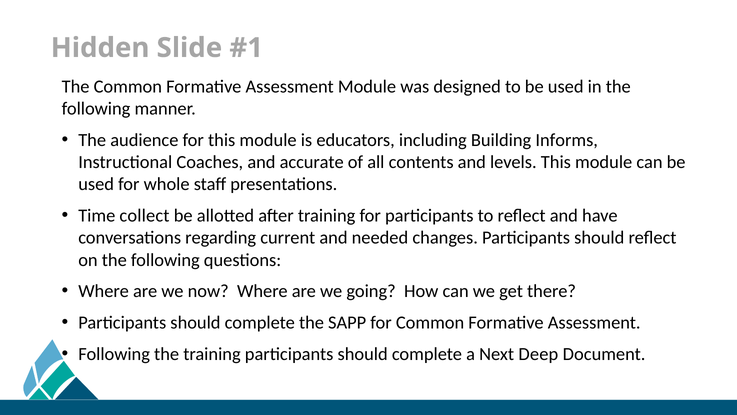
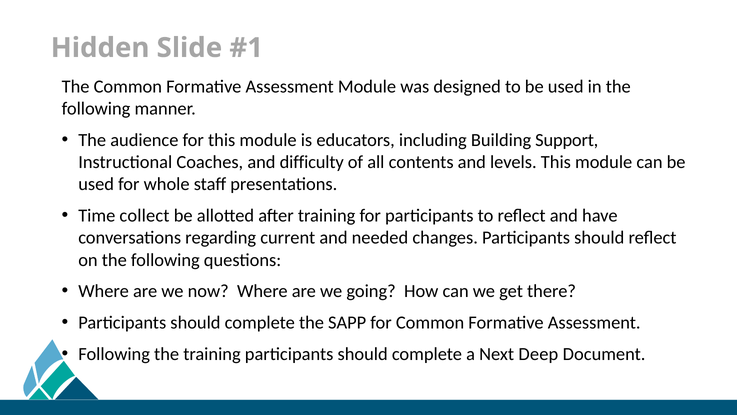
Informs: Informs -> Support (567, 140)
accurate: accurate -> difficulty (312, 162)
